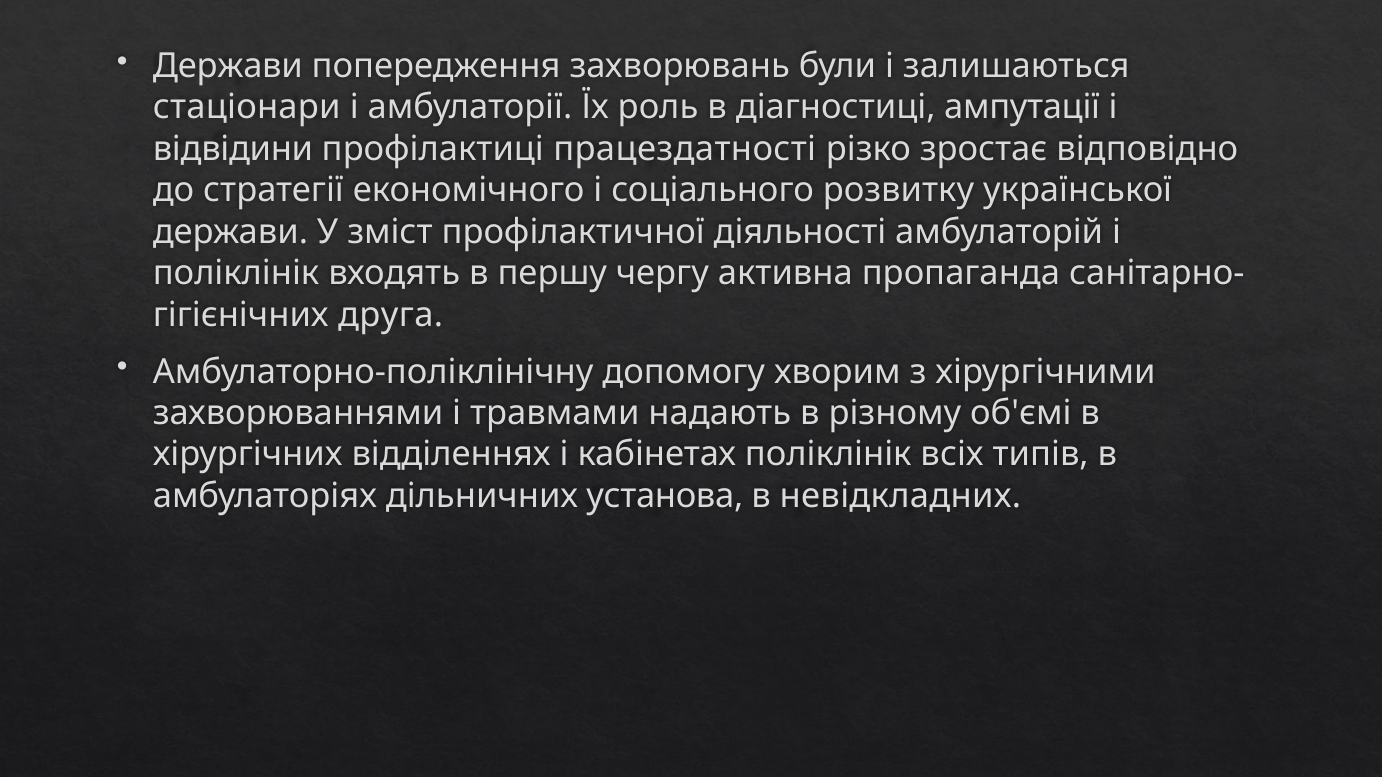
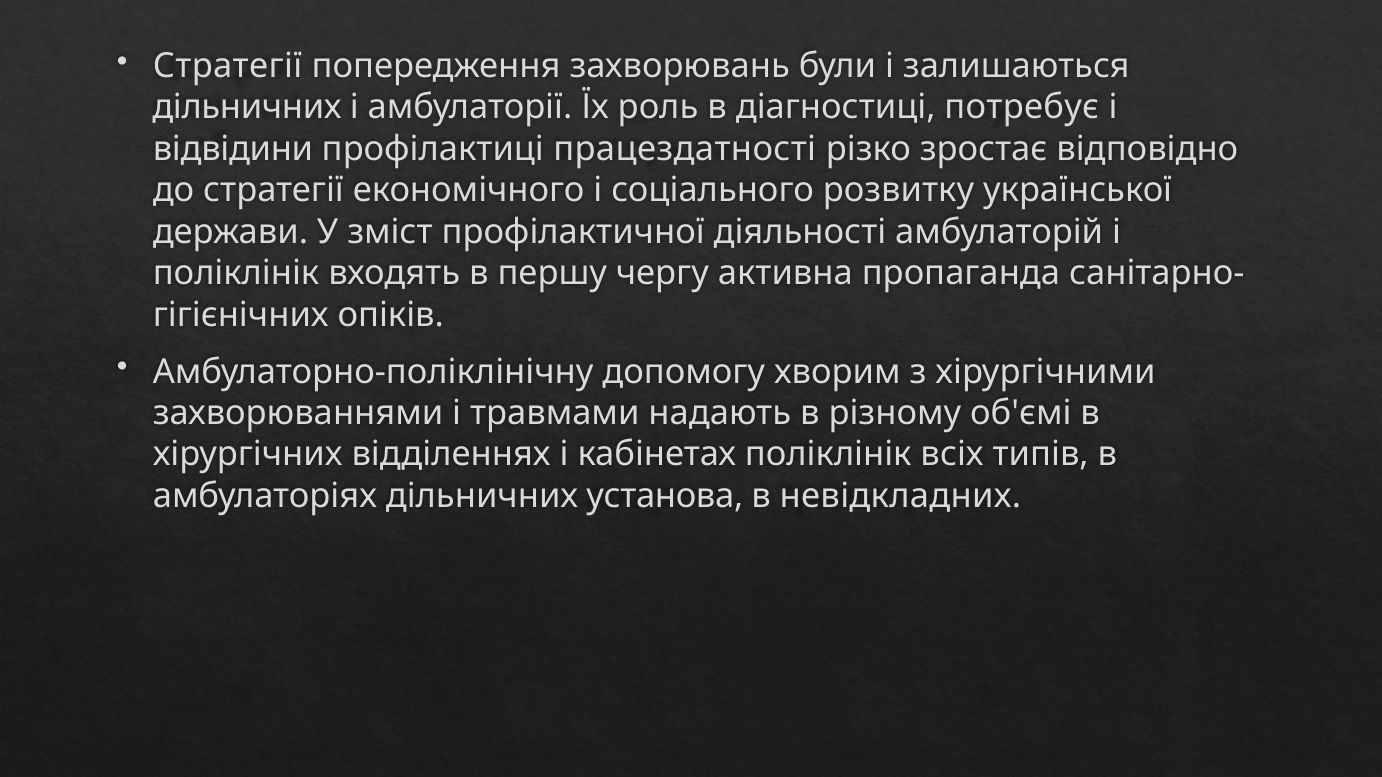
Держави: Держави -> Стратегії (228, 66)
стаціонари: стаціонари -> дільничних (247, 108)
ампутації: ампутації -> потребує (1022, 108)
друга: друга -> опіків (391, 315)
